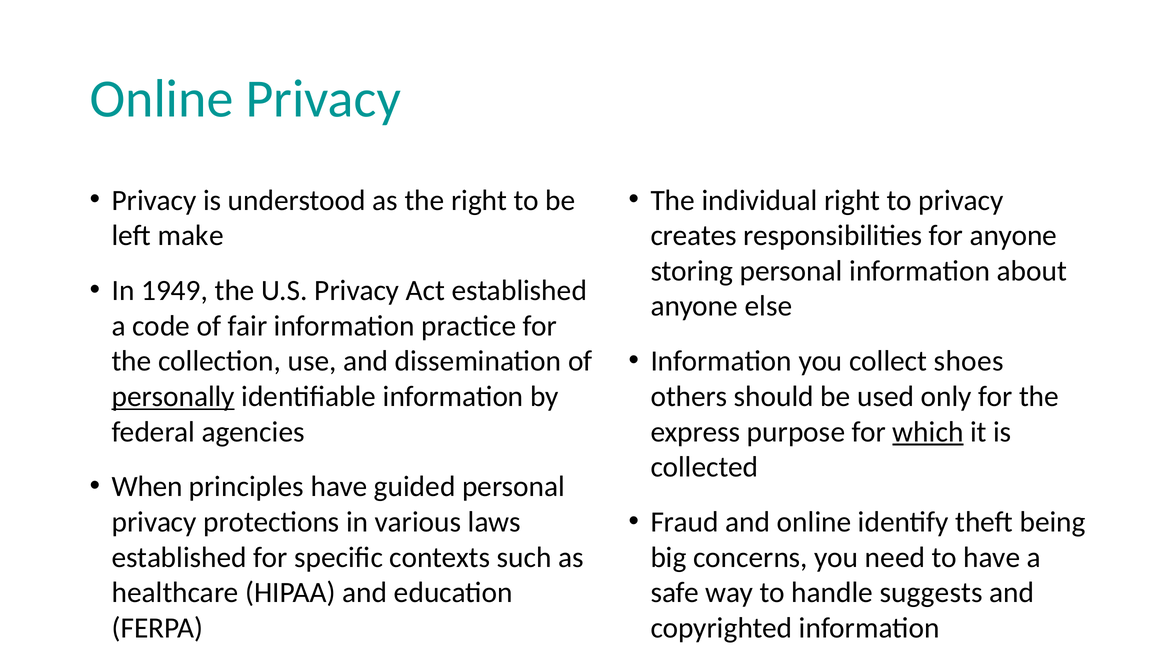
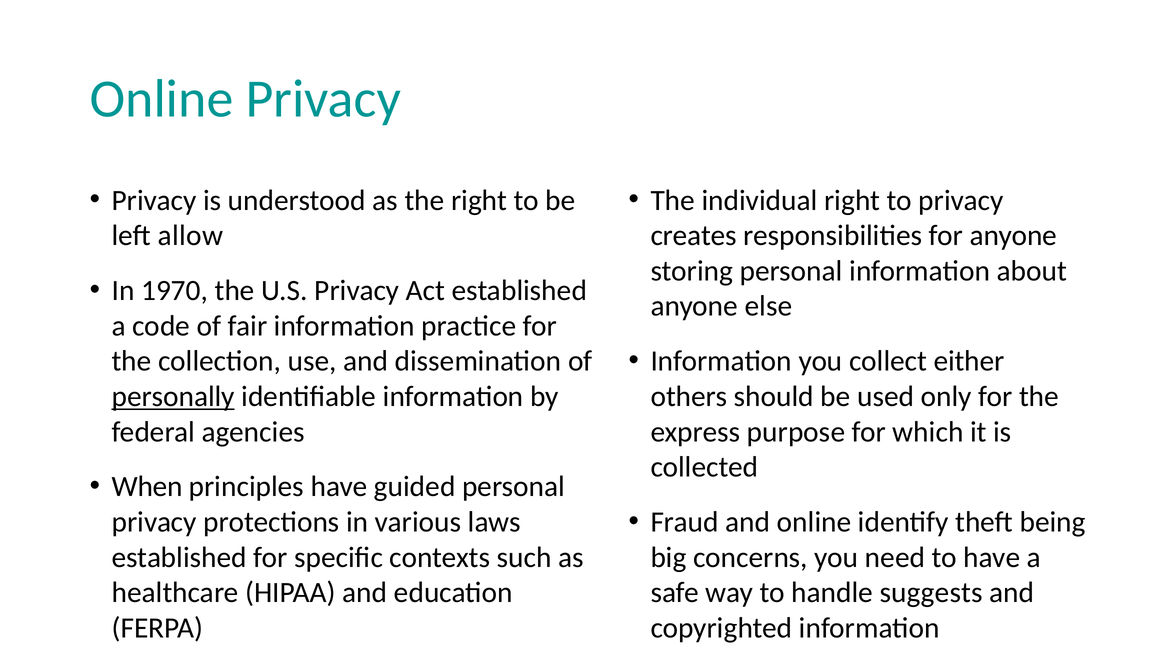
make: make -> allow (191, 235)
1949: 1949 -> 1970 (175, 290)
shoes: shoes -> either (969, 361)
which underline: present -> none (928, 431)
